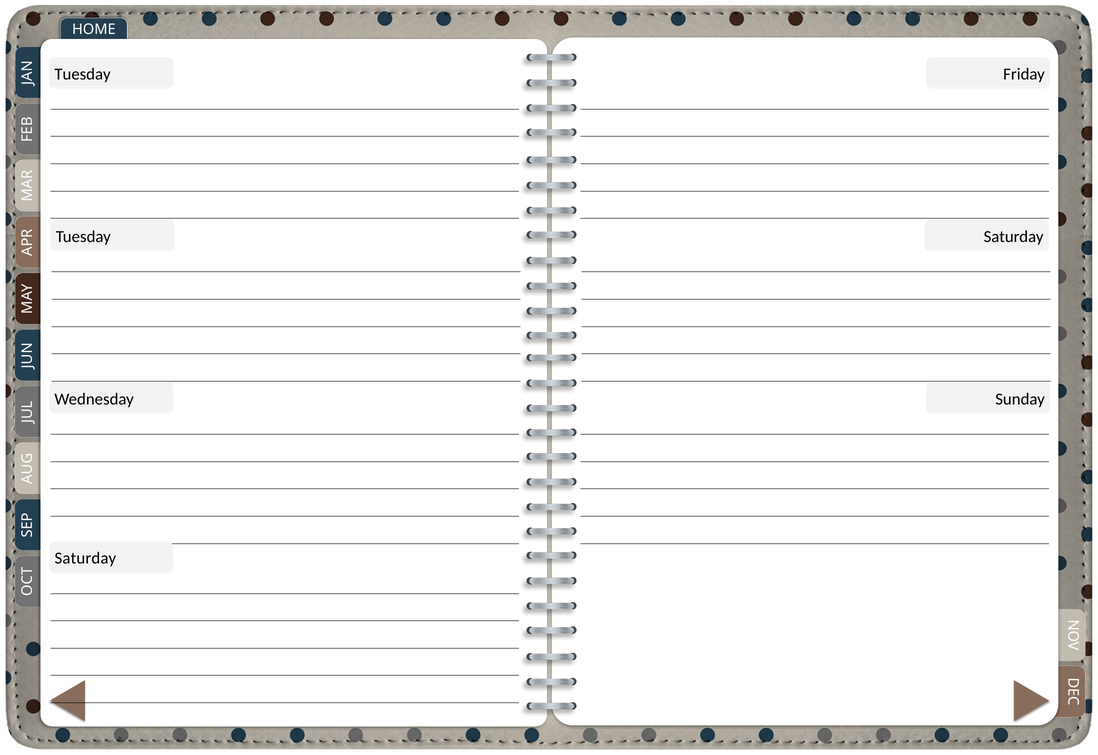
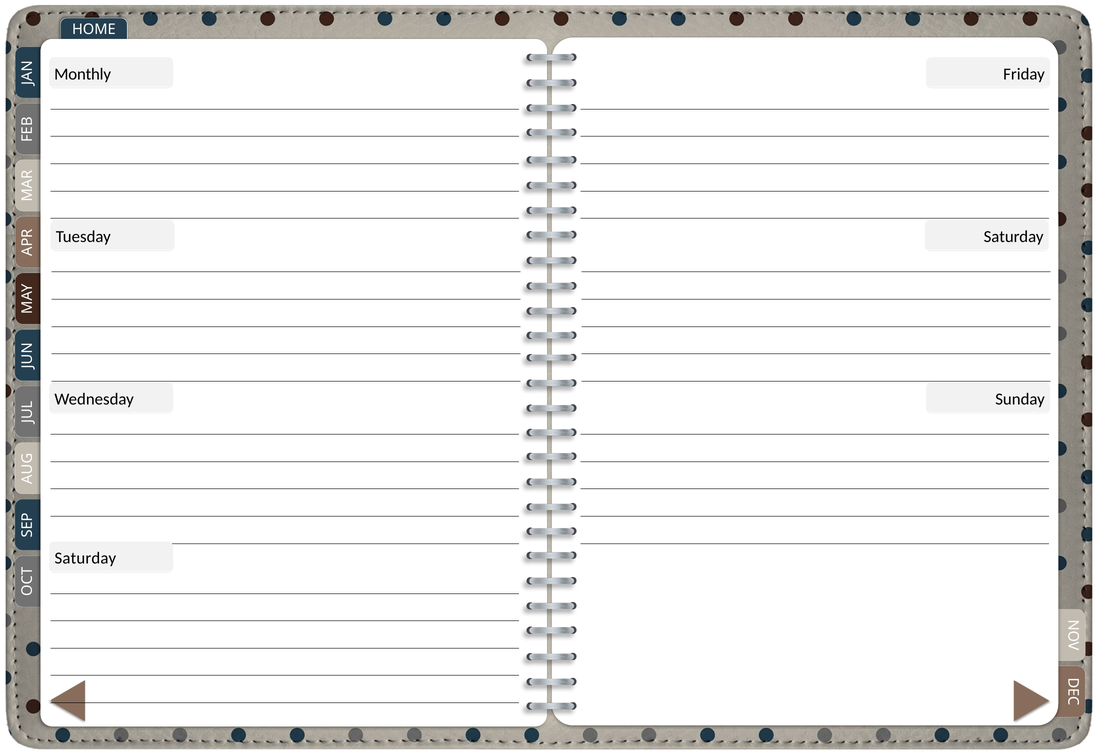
Tuesday: Tuesday -> Monthly (83, 74)
